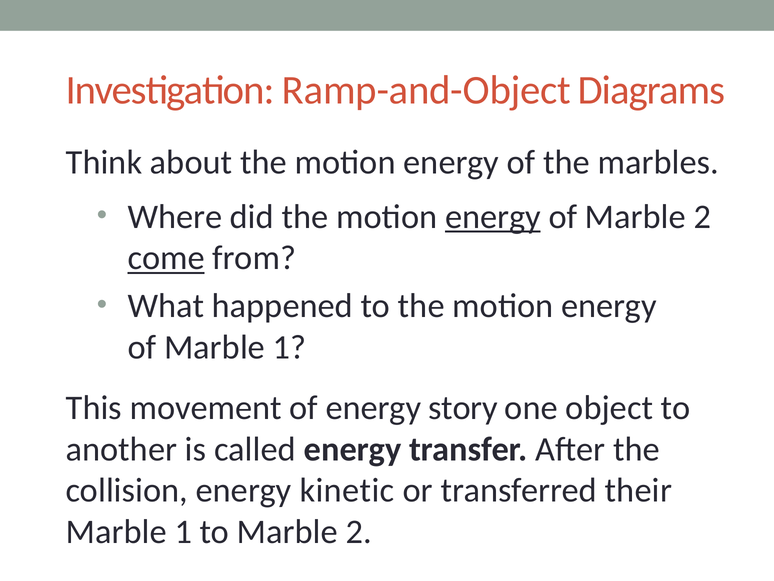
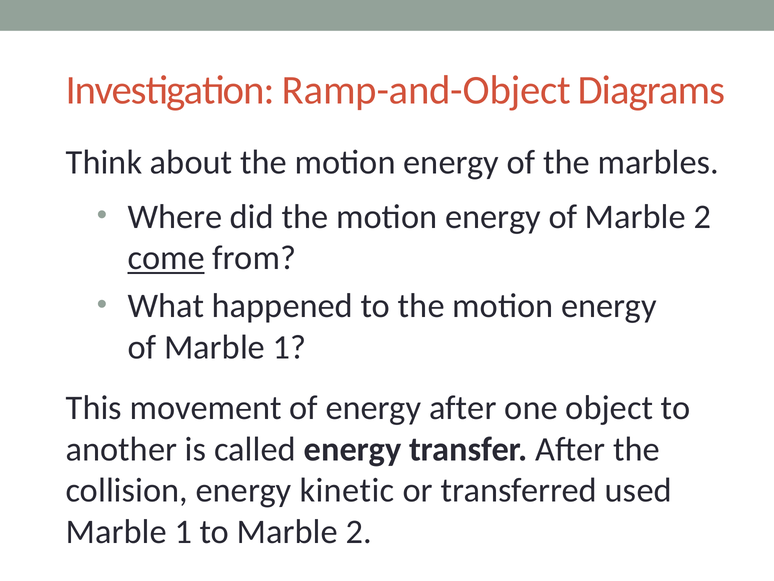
energy underline: present -> none (493, 217)
energy story: story -> after (463, 408)
their: their -> used (638, 490)
